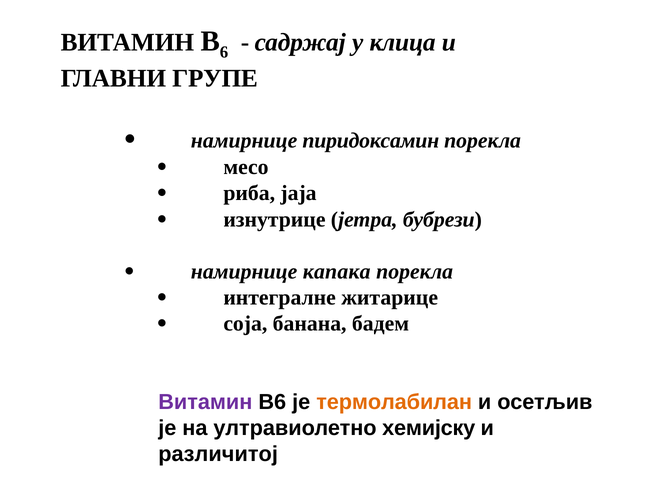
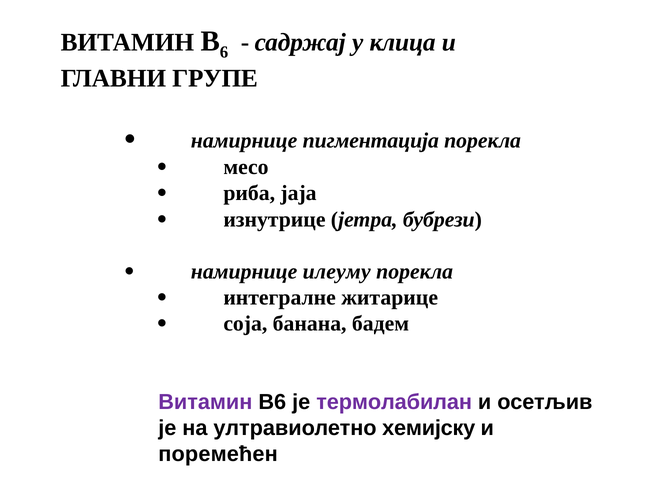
пиридоксамин: пиридоксамин -> пигментација (371, 140)
капака: капака -> илеуму (337, 271)
термолабилан colour: orange -> purple (394, 401)
различитој: различитој -> поремећен (218, 453)
